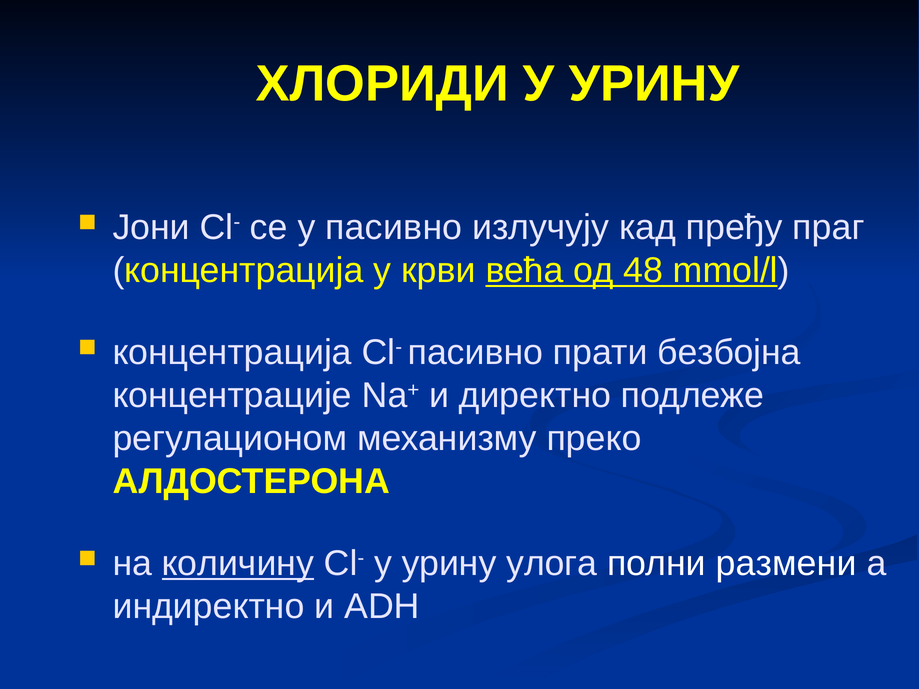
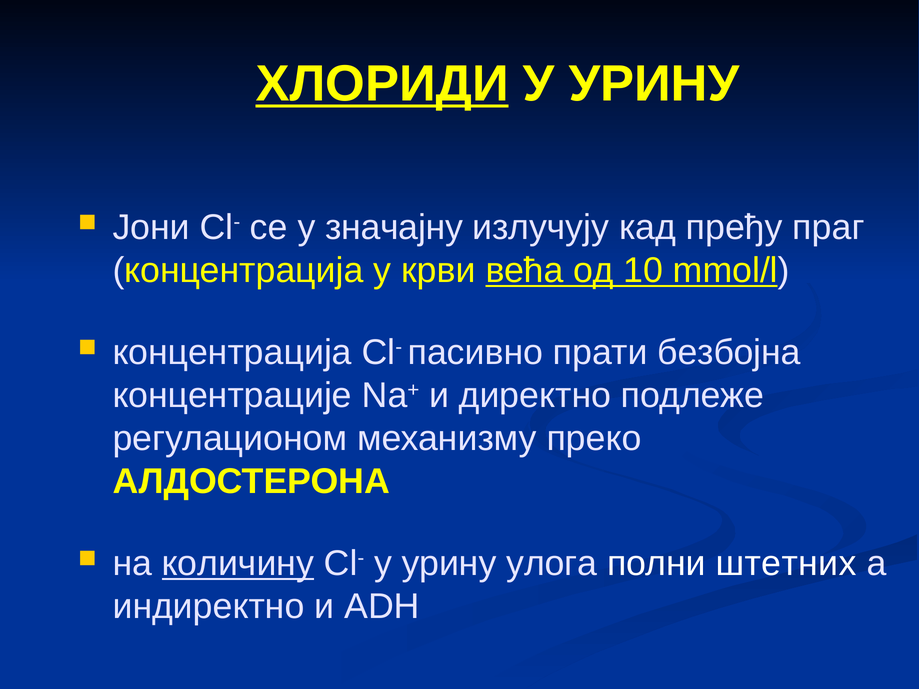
ХЛОРИДИ underline: none -> present (382, 84)
у пасивно: пасивно -> значајну (394, 228)
48: 48 -> 10 (643, 271)
размени: размени -> штетних (786, 564)
